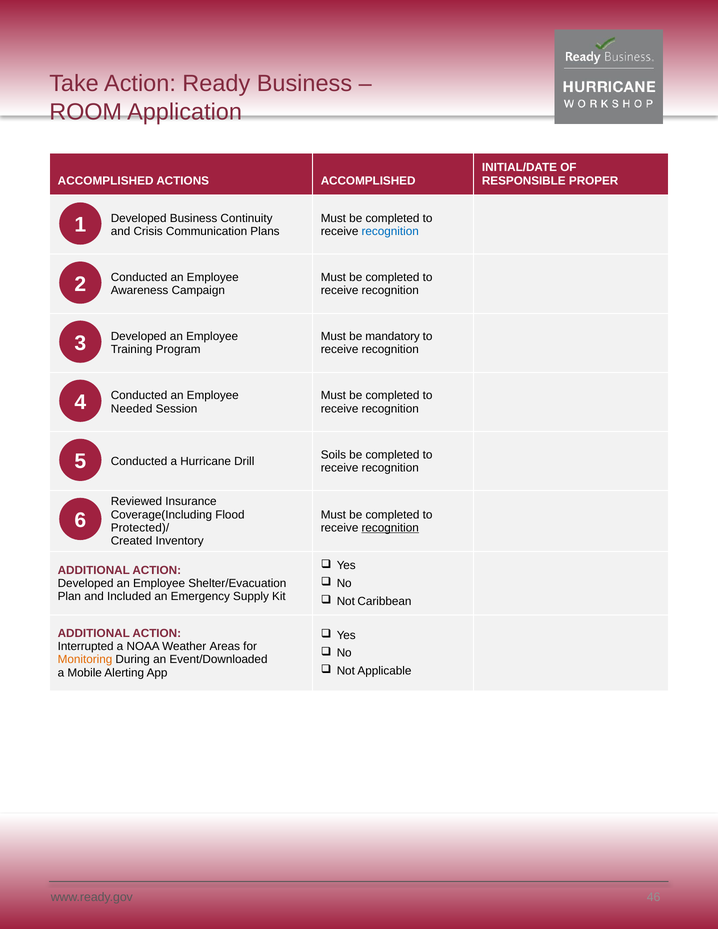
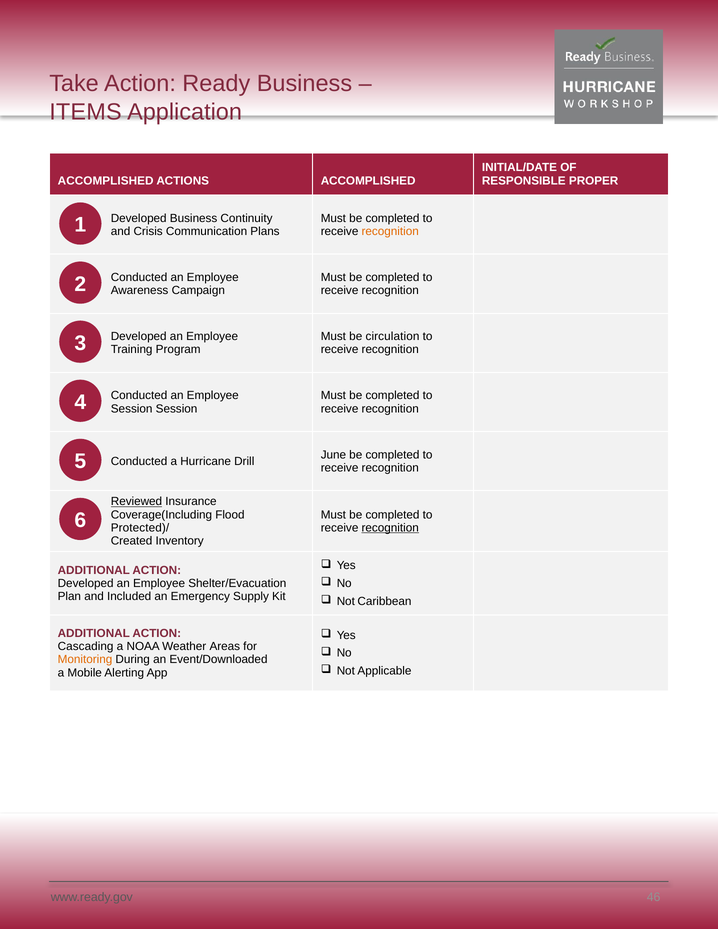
ROOM: ROOM -> ITEMS (85, 112)
recognition colour: blue -> orange (390, 231)
mandatory: mandatory -> circulation (392, 337)
Needed: Needed -> Session (132, 409)
Soils: Soils -> June (333, 455)
Reviewed underline: none -> present (136, 502)
Interrupted: Interrupted -> Cascading (86, 647)
